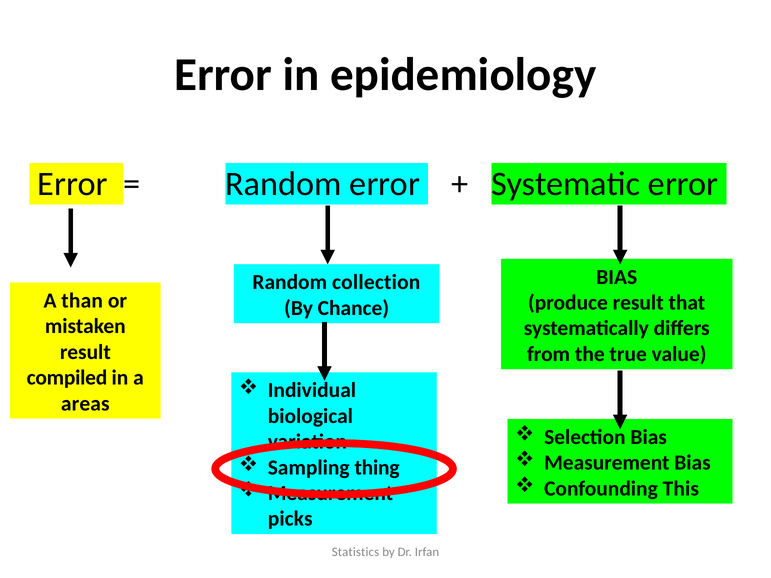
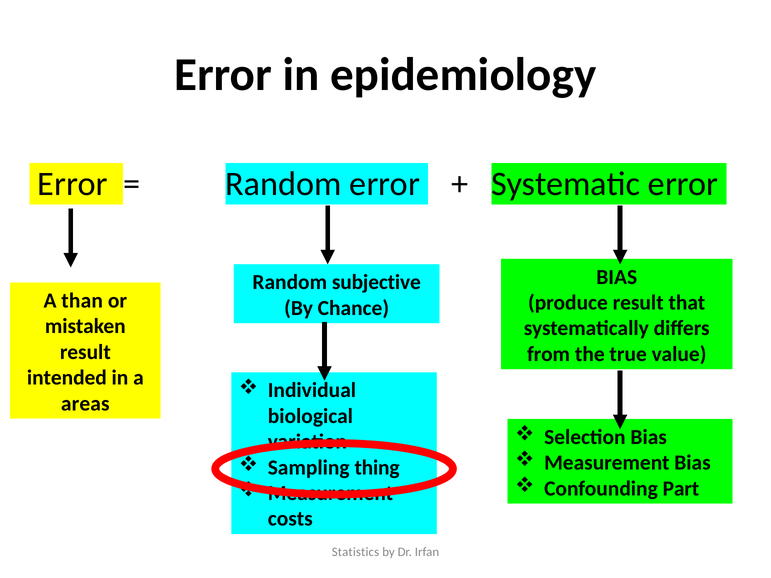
collection: collection -> subjective (376, 283)
compiled: compiled -> intended (67, 378)
This: This -> Part (681, 489)
picks: picks -> costs (290, 519)
